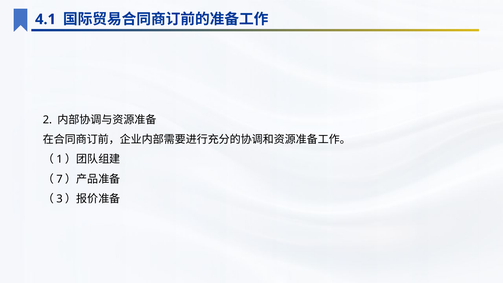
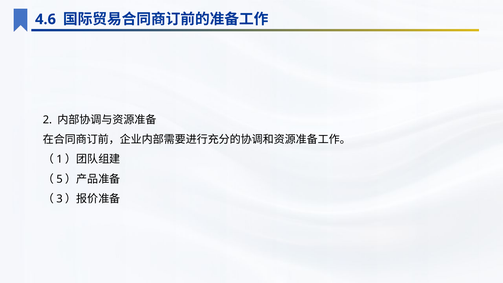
4.1: 4.1 -> 4.6 (45, 19)
7: 7 -> 5 (60, 179)
